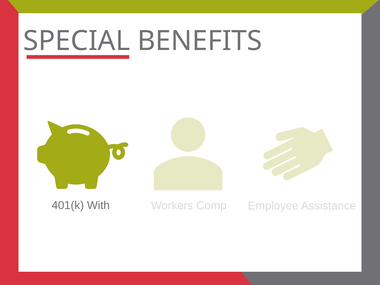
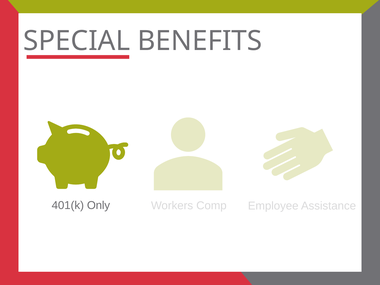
With: With -> Only (98, 205)
